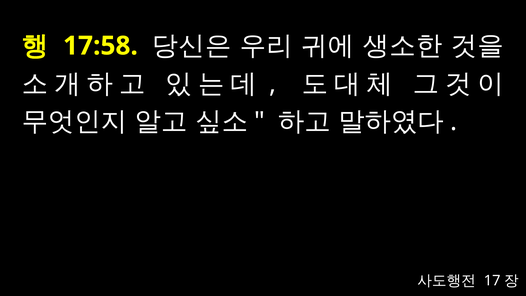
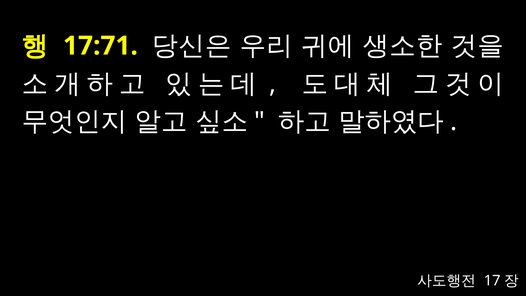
17:58: 17:58 -> 17:71 (100, 46)
